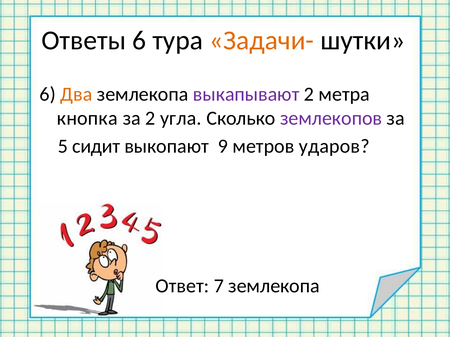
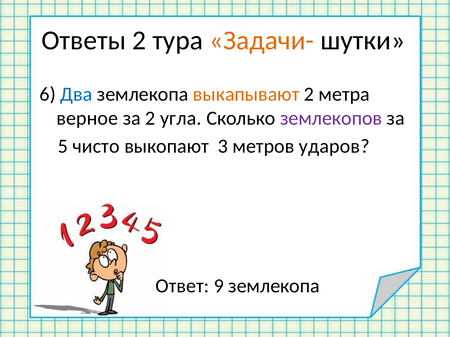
Ответы 6: 6 -> 2 (139, 41)
Два colour: orange -> blue (76, 94)
выкапывают colour: purple -> orange (246, 94)
кнопка: кнопка -> верное (87, 118)
сидит: сидит -> чисто (96, 146)
9: 9 -> 3 (223, 146)
7: 7 -> 9 (219, 286)
